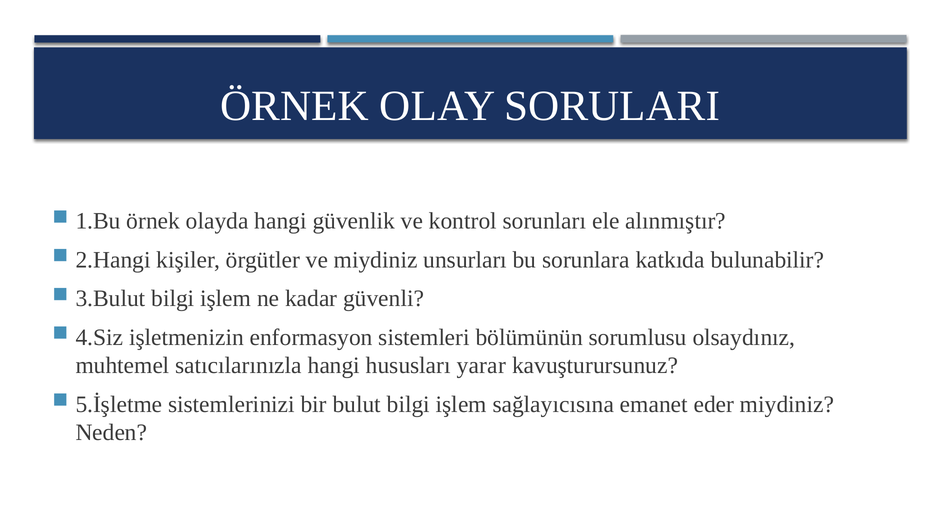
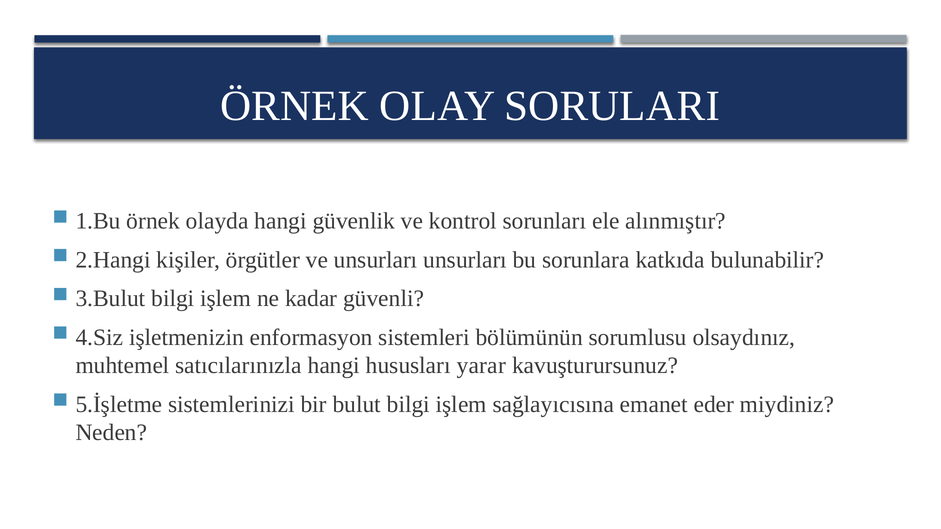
ve miydiniz: miydiniz -> unsurları (376, 260)
